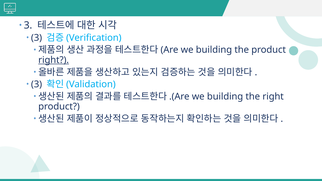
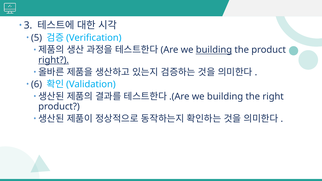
3: 3 -> 5 (37, 38)
building underline: none -> present (214, 50)
3: 3 -> 6 (37, 84)
